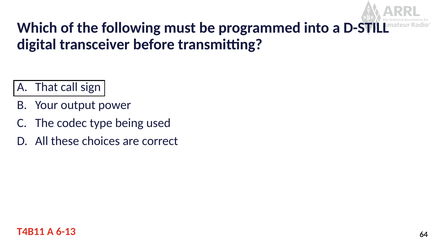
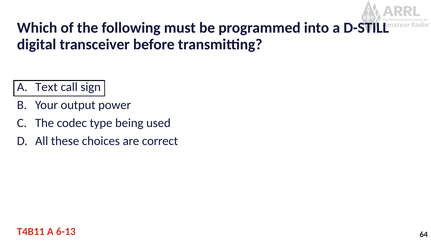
That: That -> Text (46, 87)
